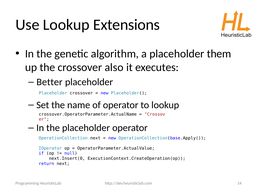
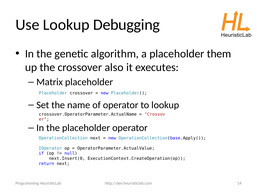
Extensions: Extensions -> Debugging (127, 25)
Better: Better -> Matrix (50, 82)
